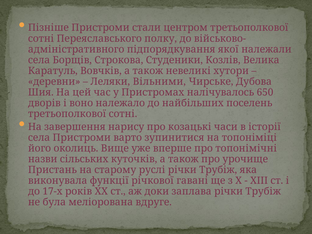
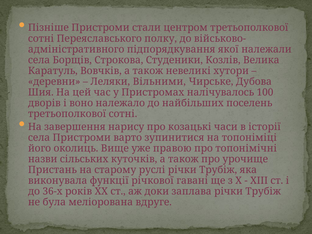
650: 650 -> 100 (265, 92)
вперше: вперше -> правою (172, 148)
17-х: 17-х -> 36-х (53, 191)
